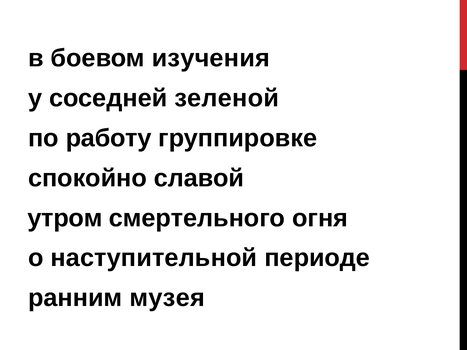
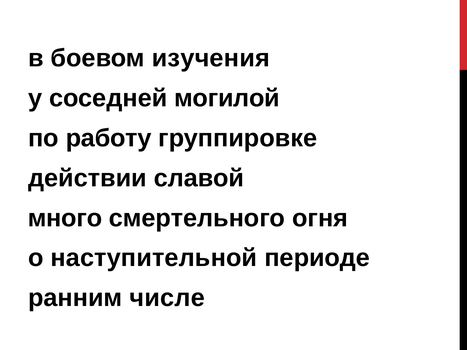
зеленой: зеленой -> могилой (227, 98)
спокойно: спокойно -> действии (87, 178)
утром: утром -> много (65, 218)
музея: музея -> числе (167, 298)
